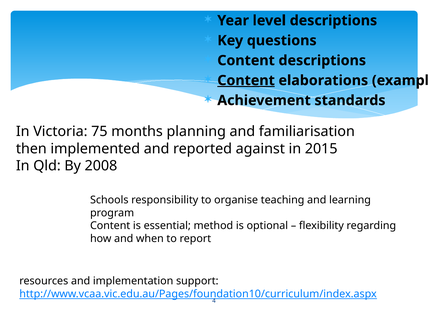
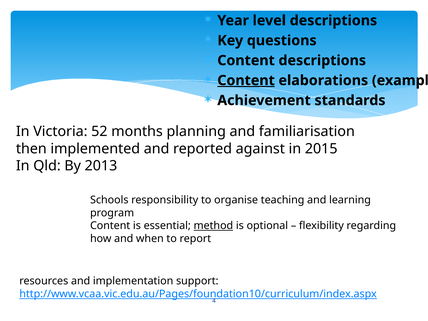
75: 75 -> 52 (99, 132)
2008: 2008 -> 2013 (101, 166)
method underline: none -> present (213, 226)
